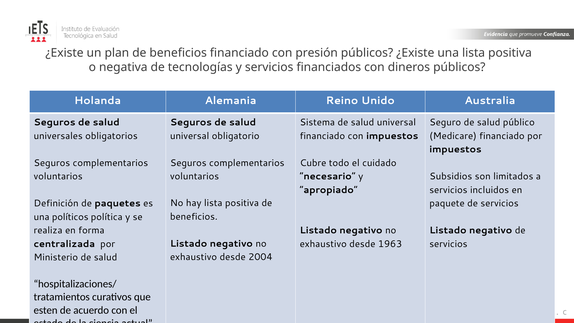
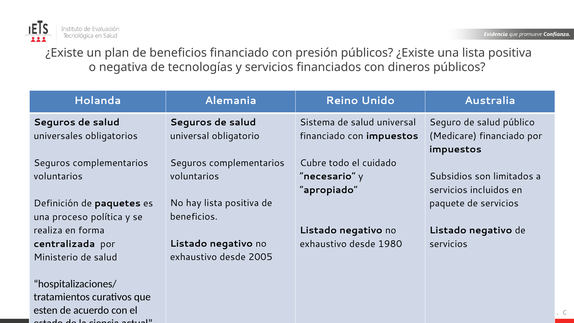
políticos: políticos -> proceso (70, 217)
1963: 1963 -> 1980 (390, 244)
2004: 2004 -> 2005 (260, 257)
